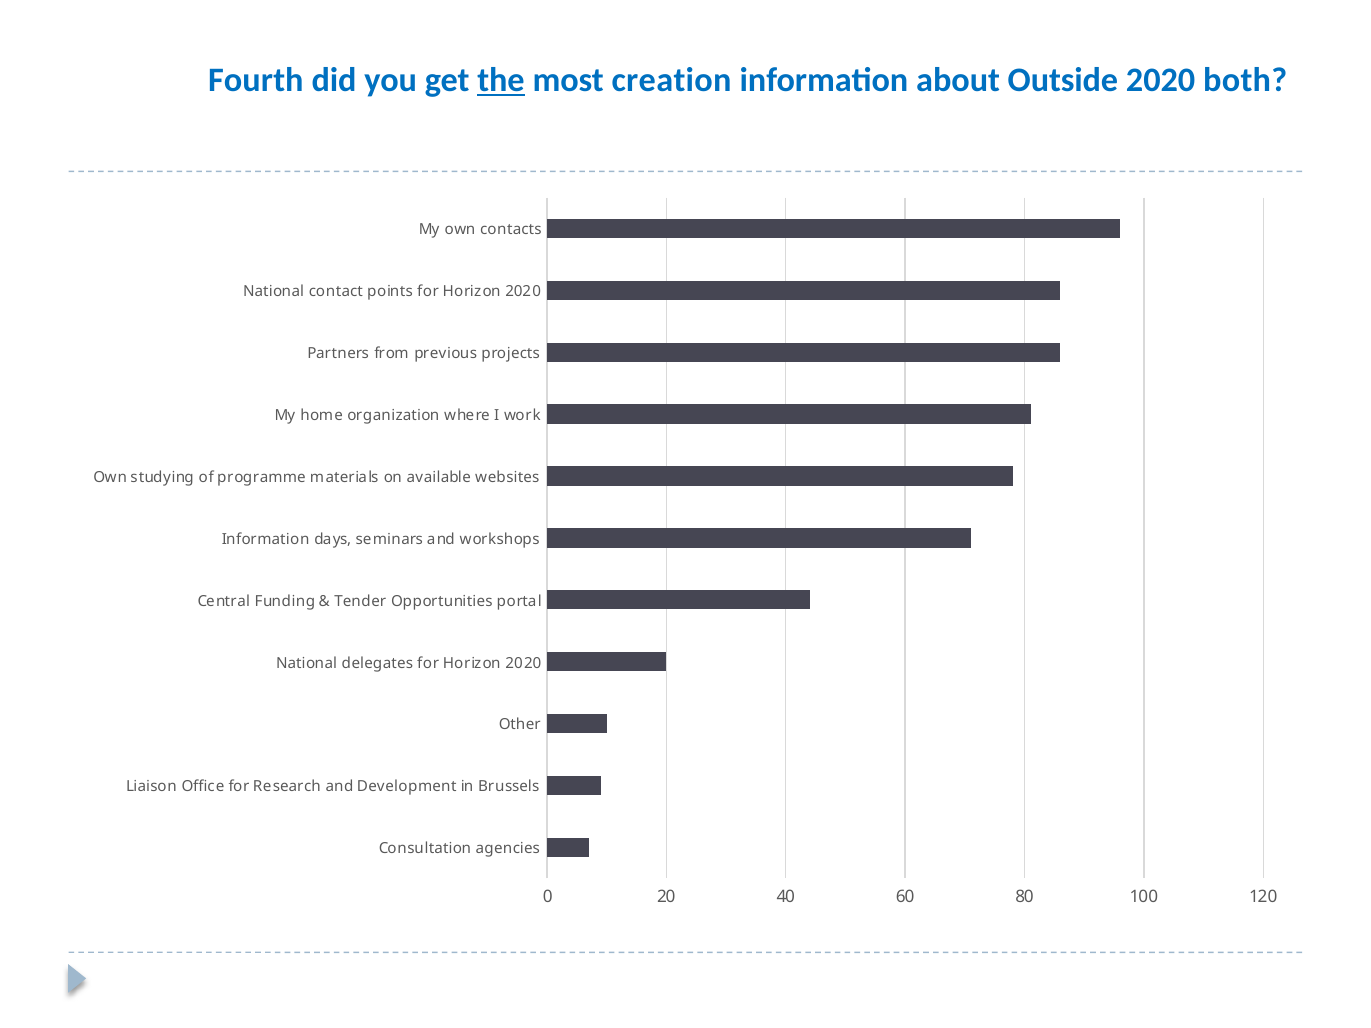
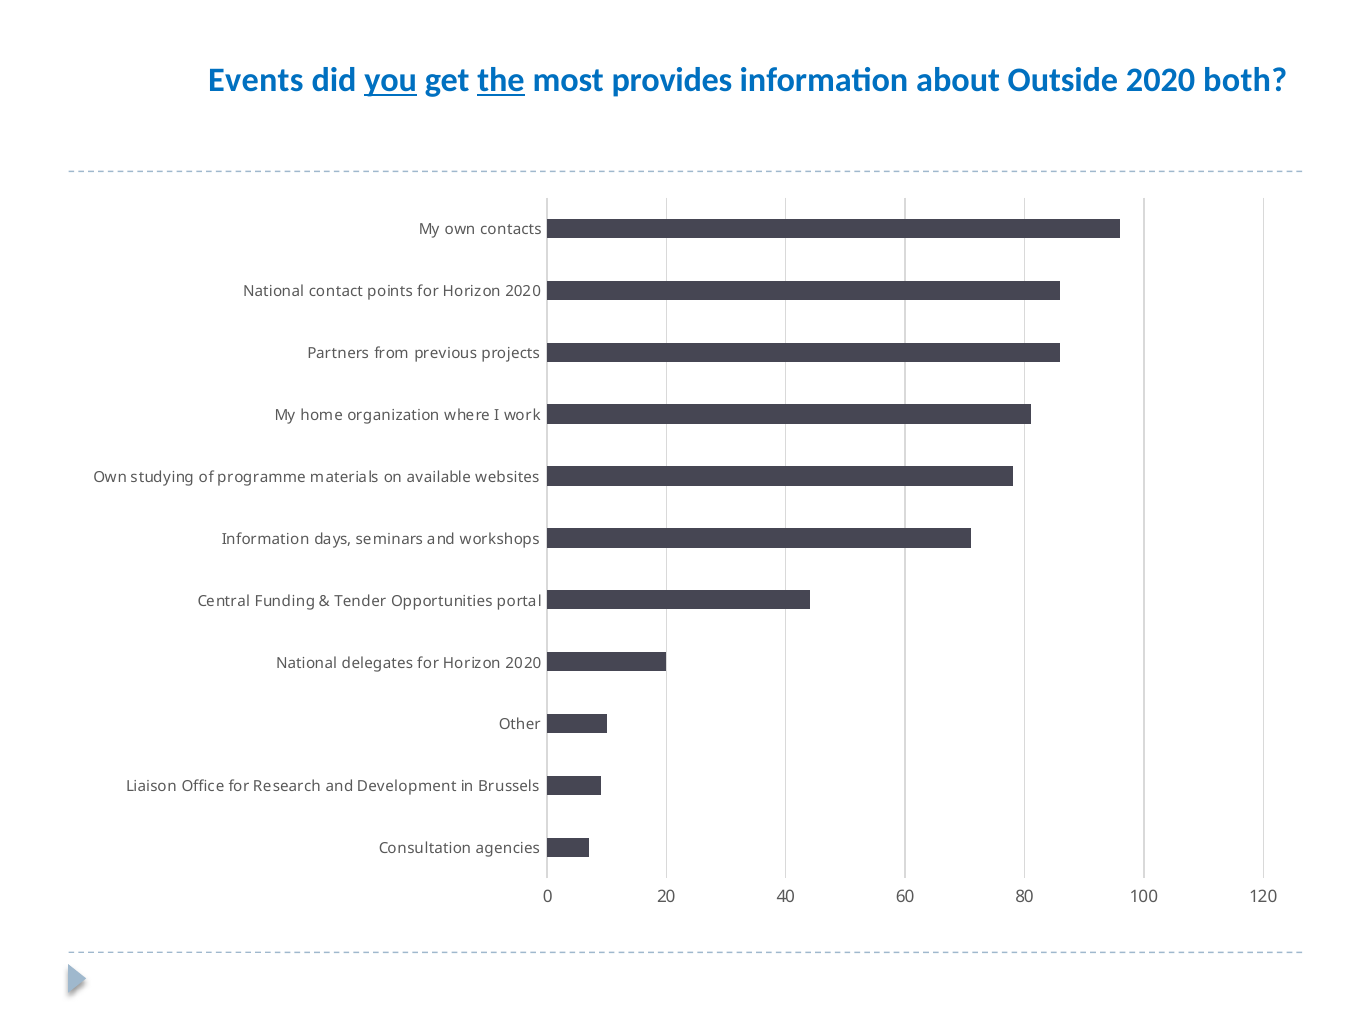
Fourth: Fourth -> Events (256, 80)
you underline: none -> present (391, 80)
creation: creation -> provides (672, 80)
